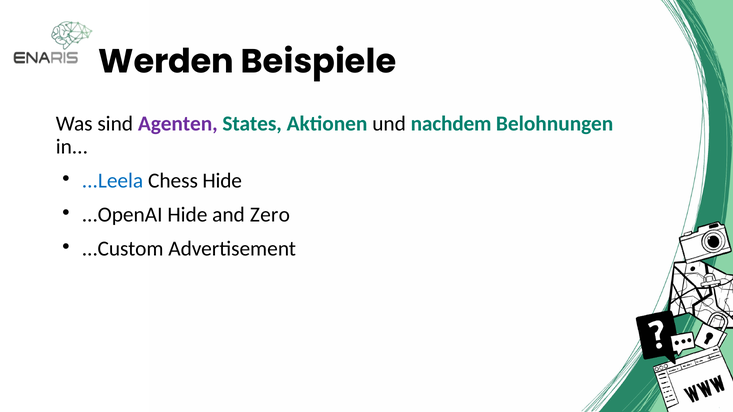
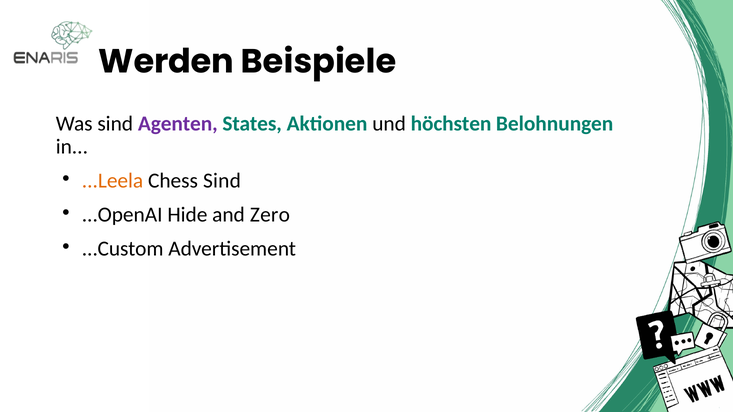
nachdem: nachdem -> höchsten (451, 124)
...Leela colour: blue -> orange (113, 181)
Chess Hide: Hide -> Sind (222, 181)
